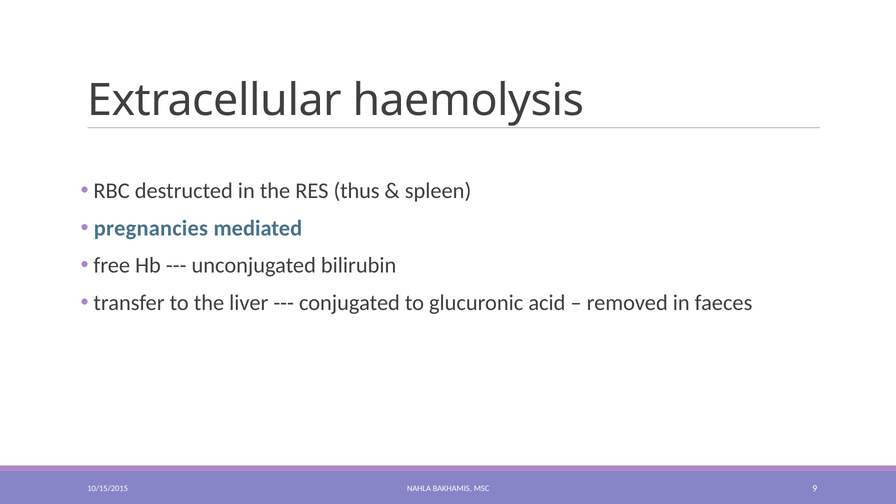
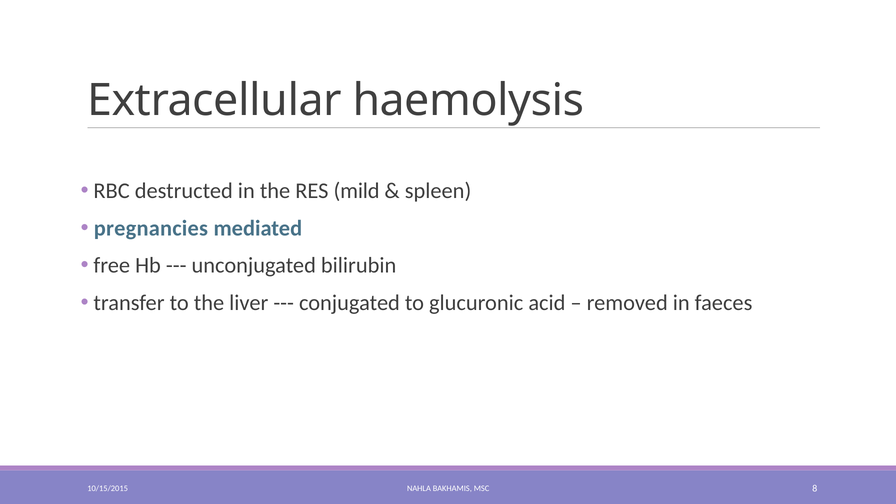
thus: thus -> mild (357, 191)
9: 9 -> 8 (815, 489)
